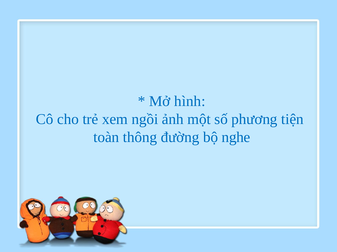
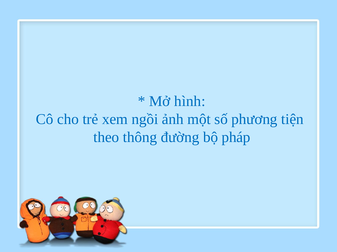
toàn: toàn -> theo (106, 138)
nghe: nghe -> pháp (236, 138)
